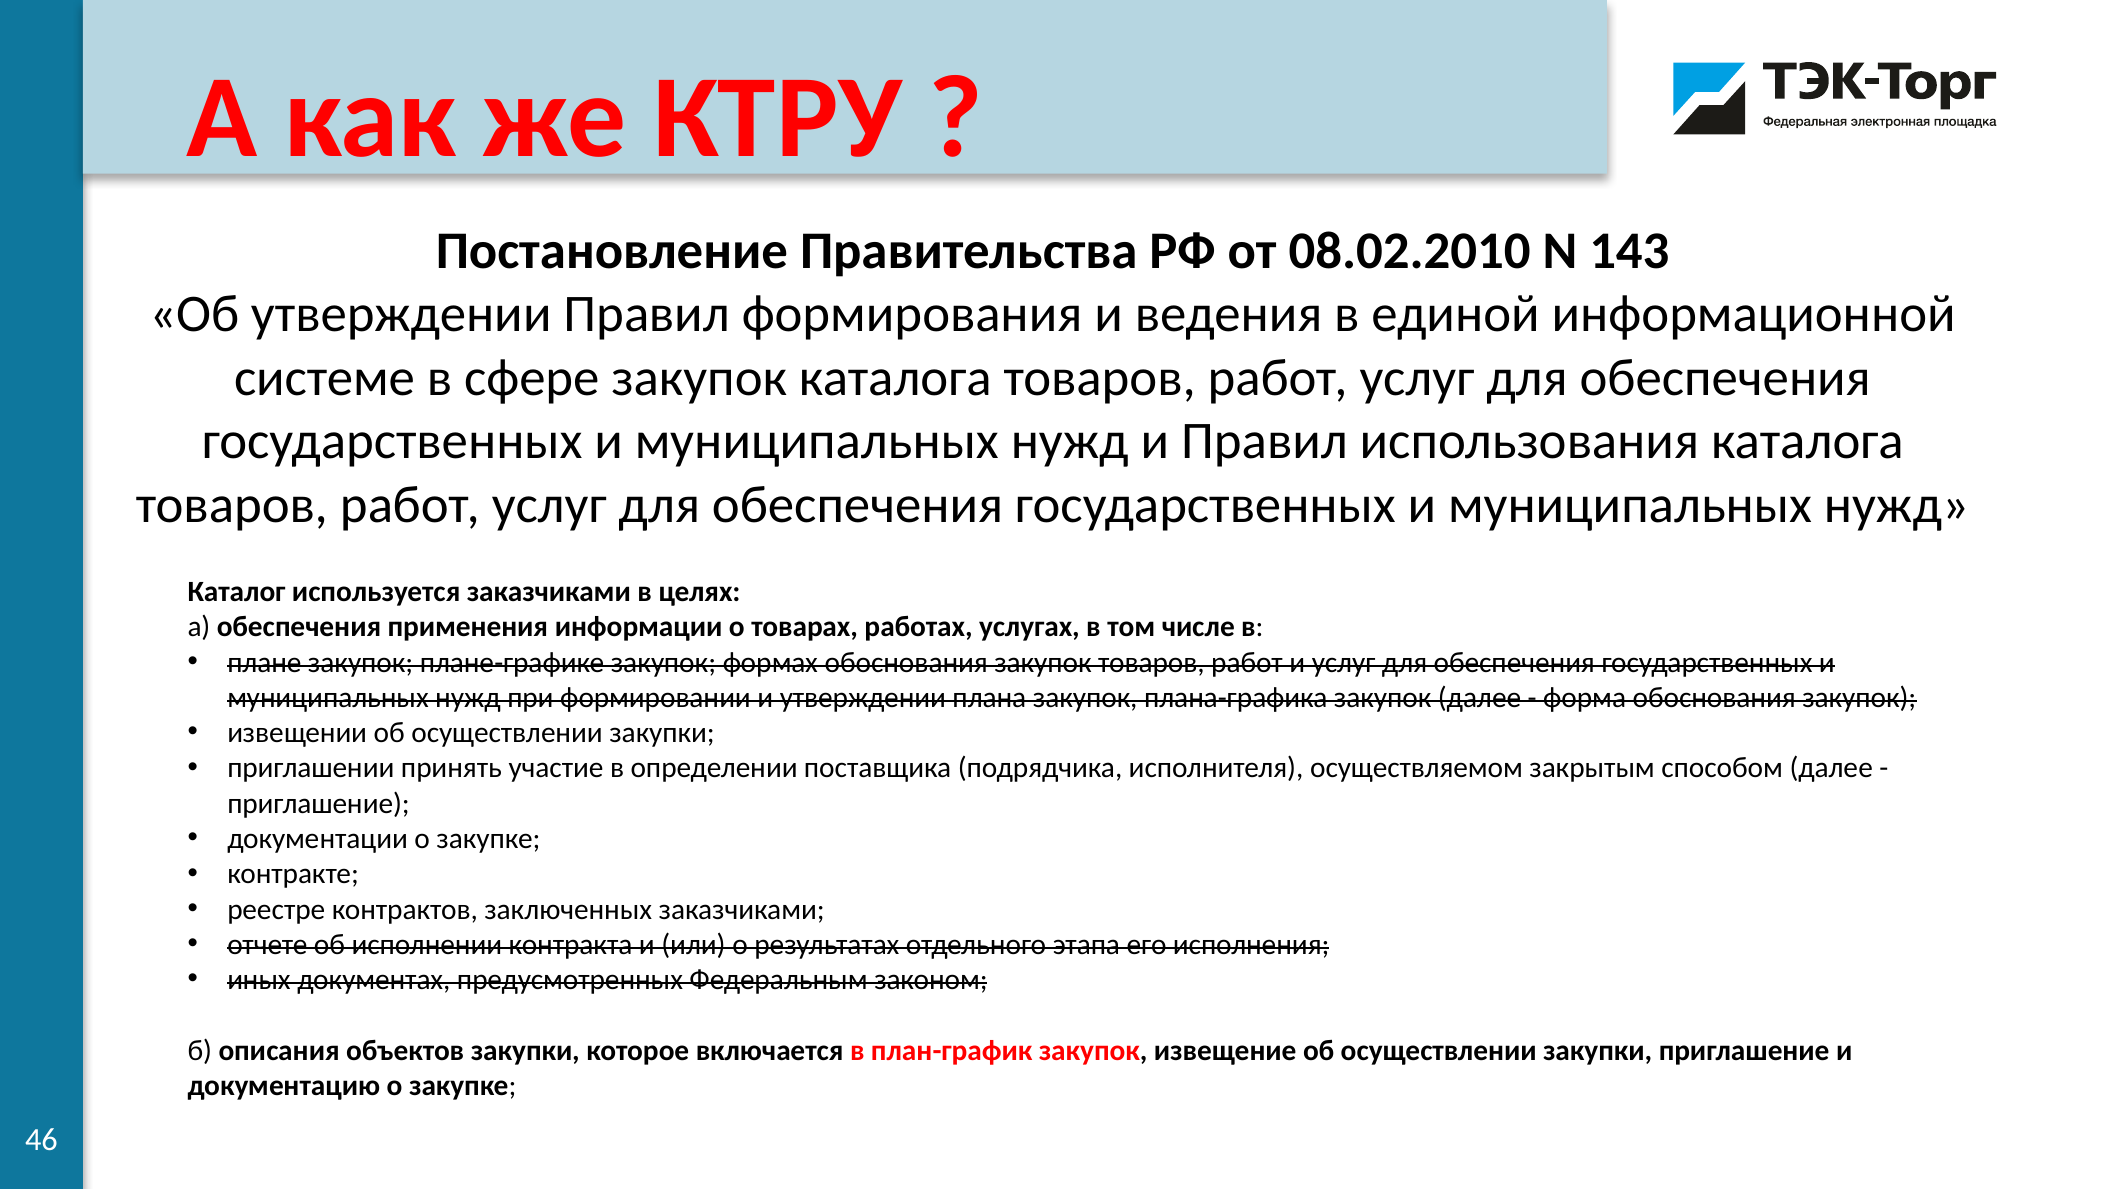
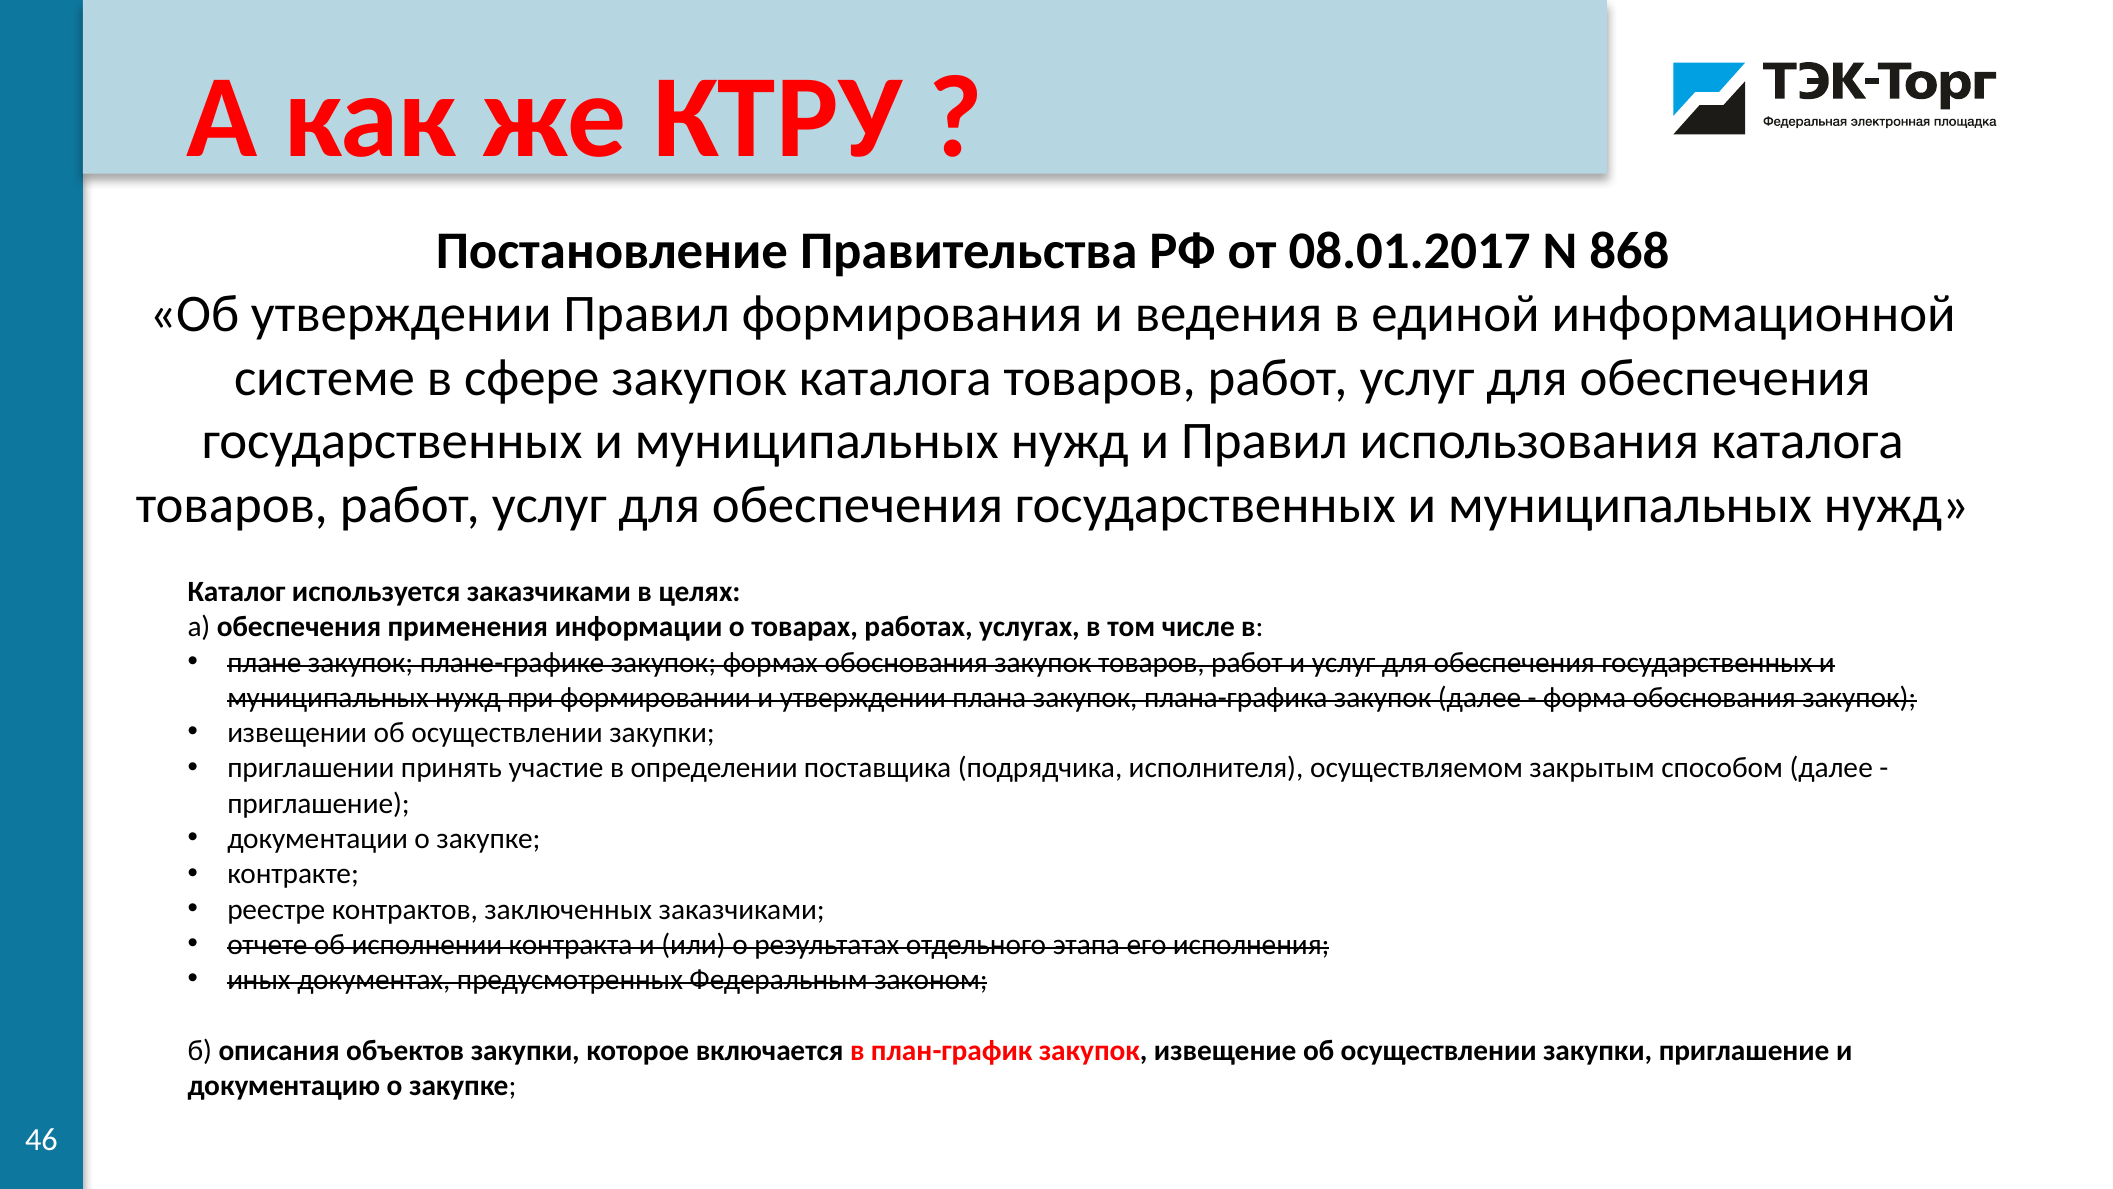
08.02.2010: 08.02.2010 -> 08.01.2017 (1410, 251)
143: 143 -> 868 (1629, 251)
